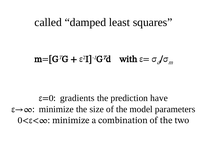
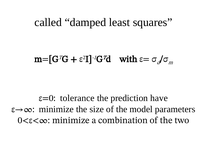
gradients: gradients -> tolerance (77, 98)
